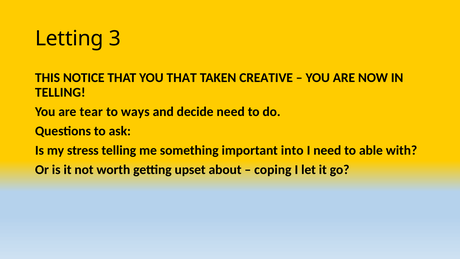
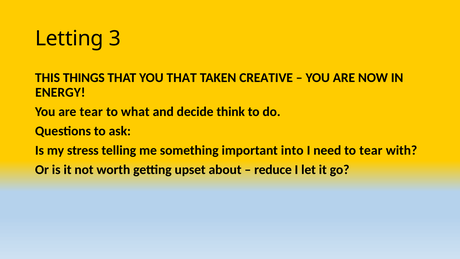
NOTICE: NOTICE -> THINGS (84, 78)
TELLING: TELLING -> ENERGY (60, 92)
ways: ways -> what (135, 112)
decide need: need -> think (231, 112)
to able: able -> tear (371, 150)
coping: coping -> reduce (273, 169)
